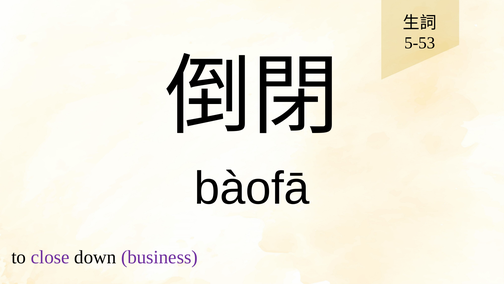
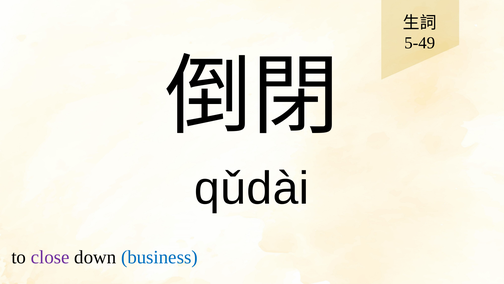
5-53: 5-53 -> 5-49 (420, 43)
bàofā: bàofā -> qǔdài (252, 188)
business colour: purple -> blue (159, 257)
